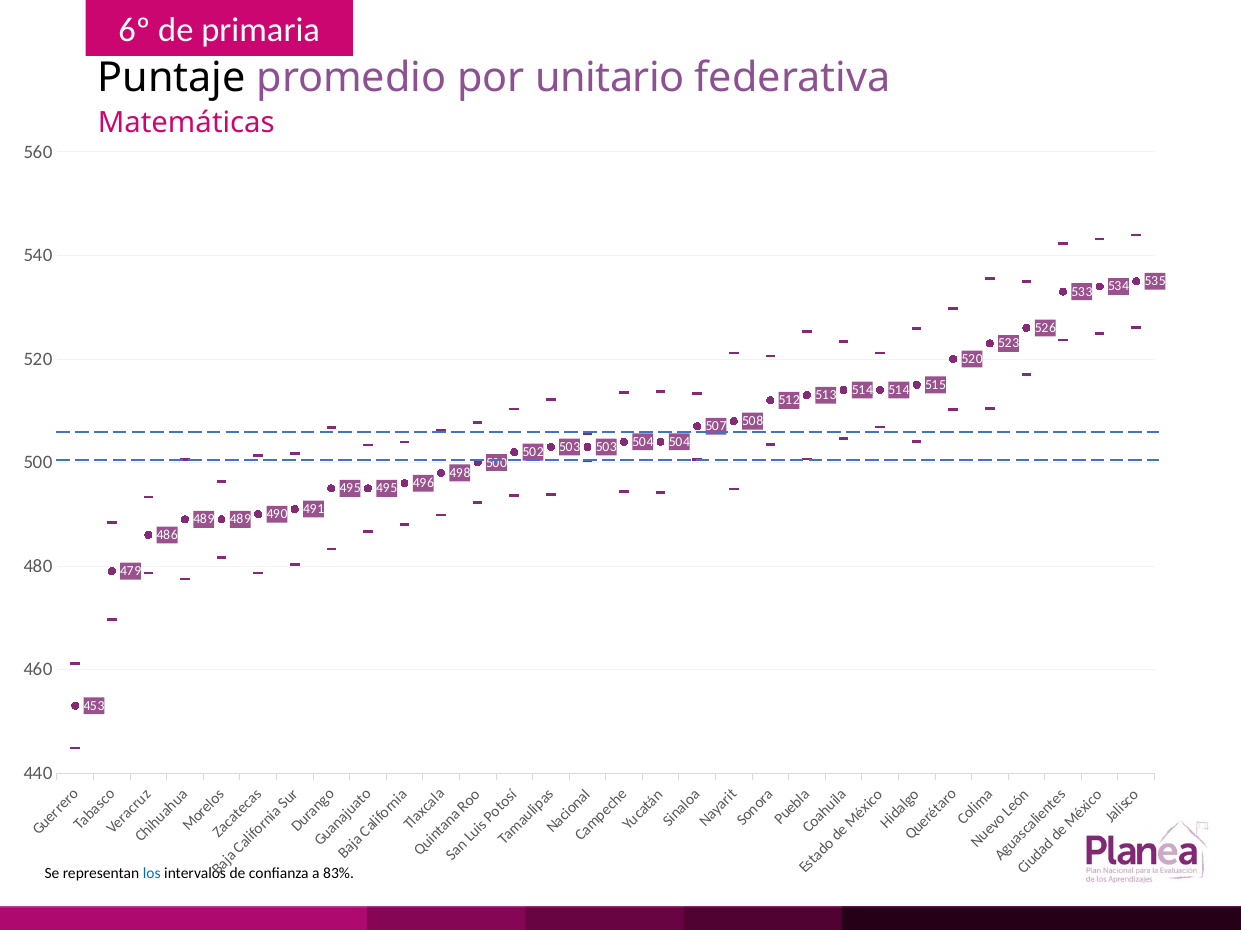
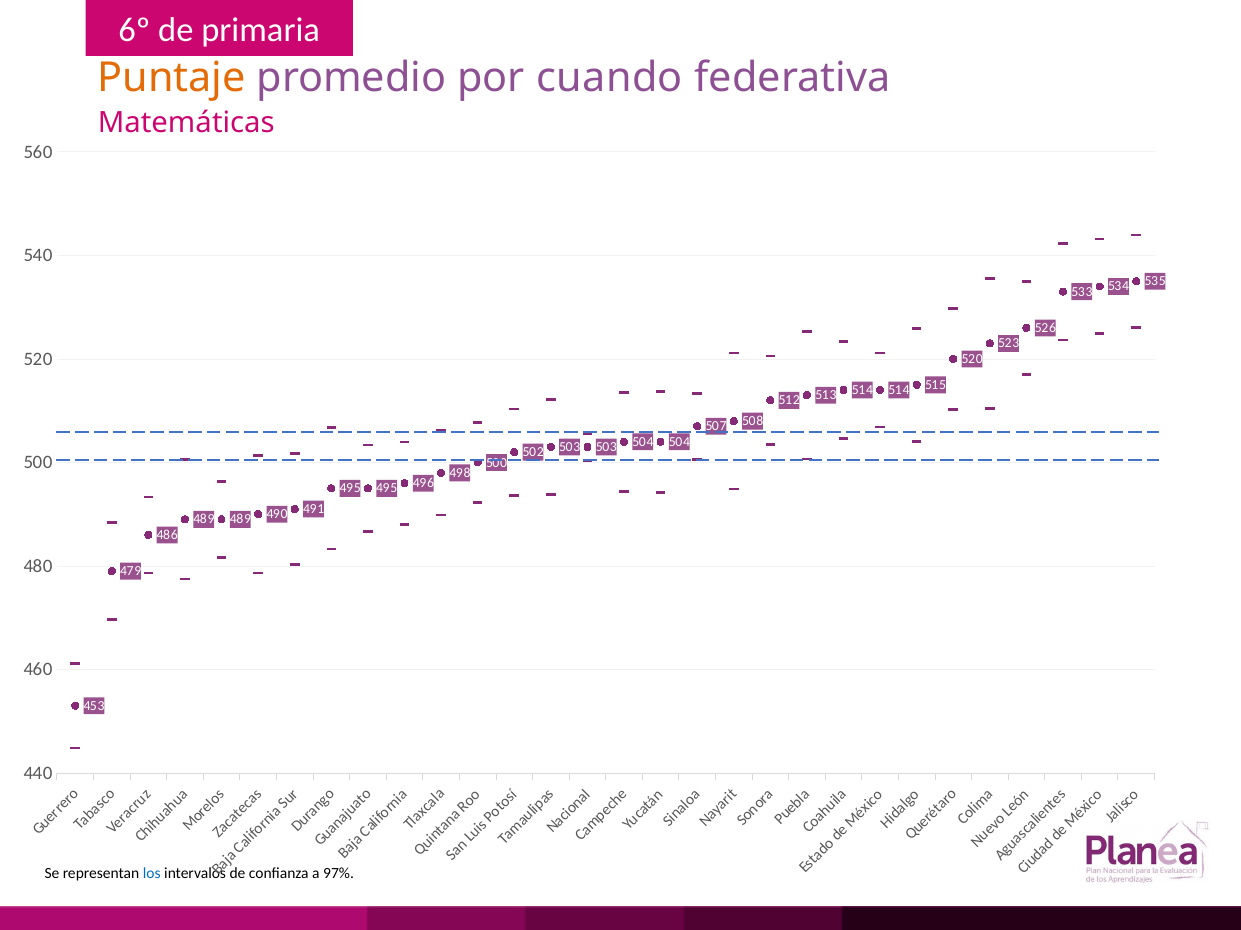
Puntaje colour: black -> orange (172, 78)
unitario: unitario -> cuando (610, 78)
83%: 83% -> 97% (339, 874)
